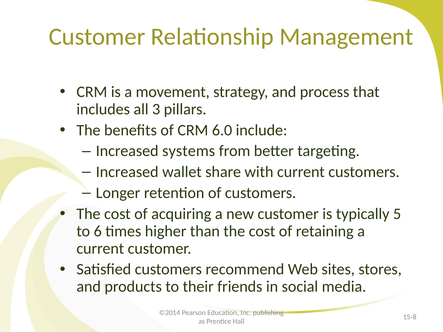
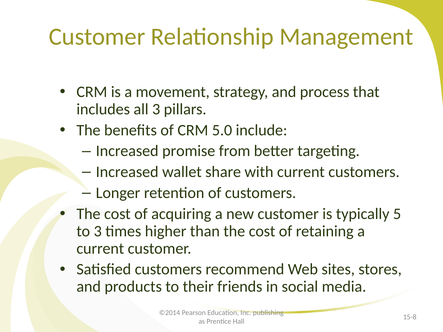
6.0: 6.0 -> 5.0 (222, 130)
systems: systems -> promise (189, 151)
to 6: 6 -> 3 (98, 231)
